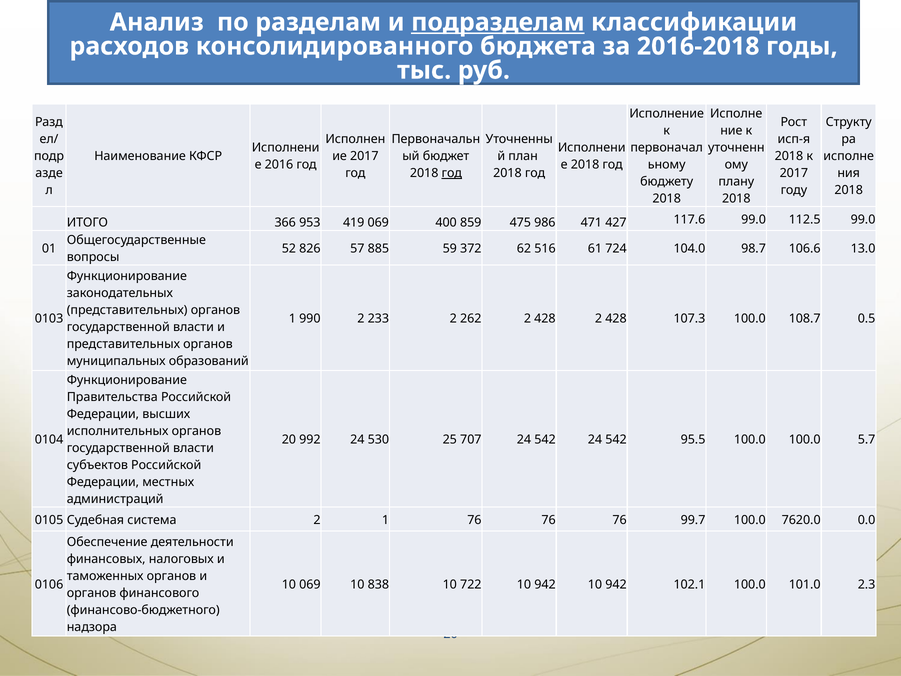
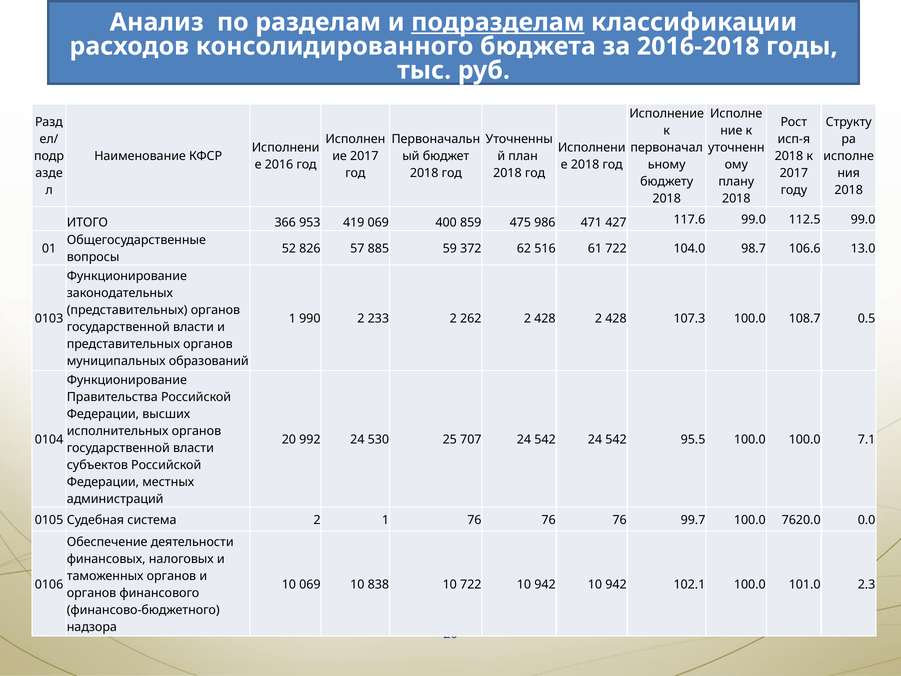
год underline: present -> none (452, 173)
61 724: 724 -> 722 (616, 249)
5.7: 5.7 -> 7.1 (867, 440)
